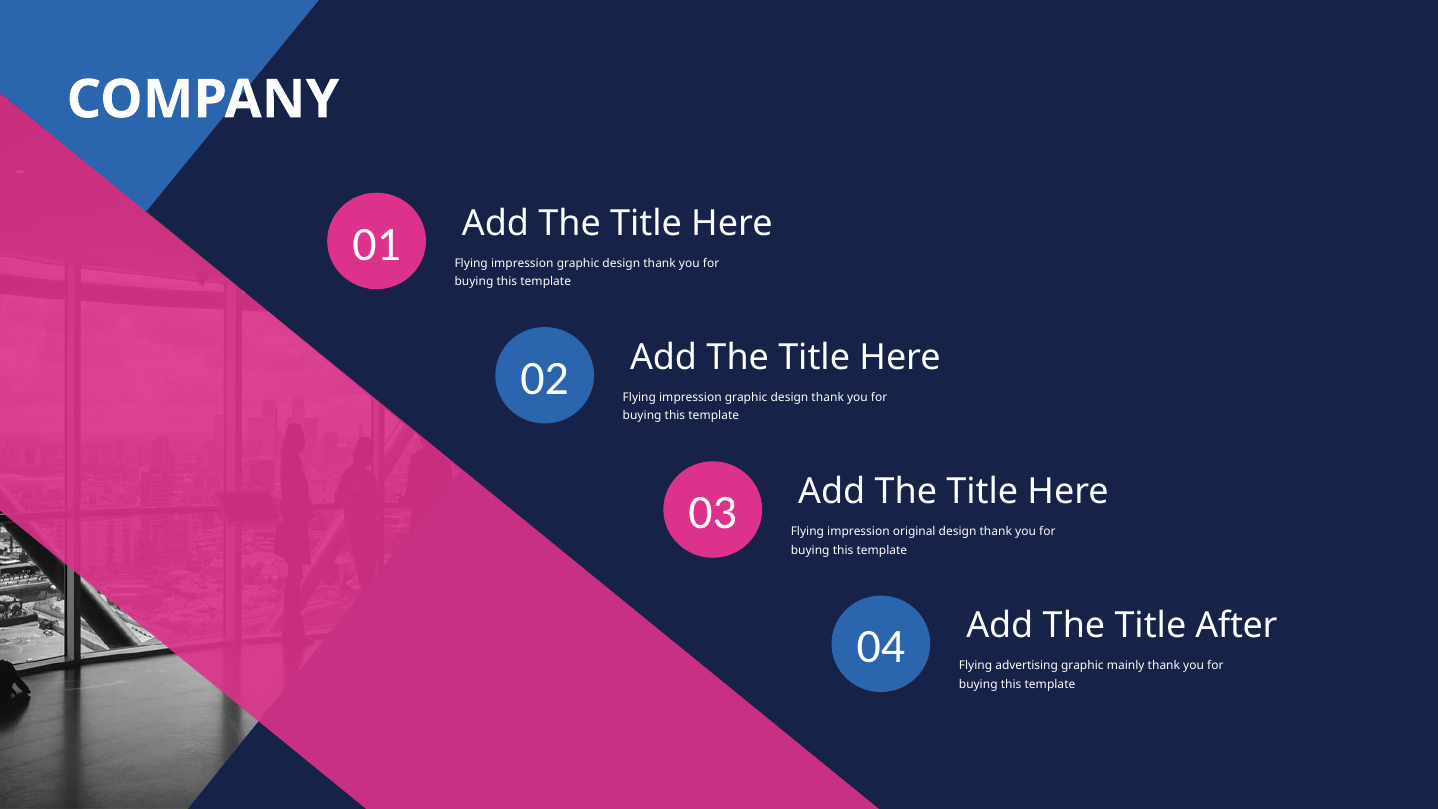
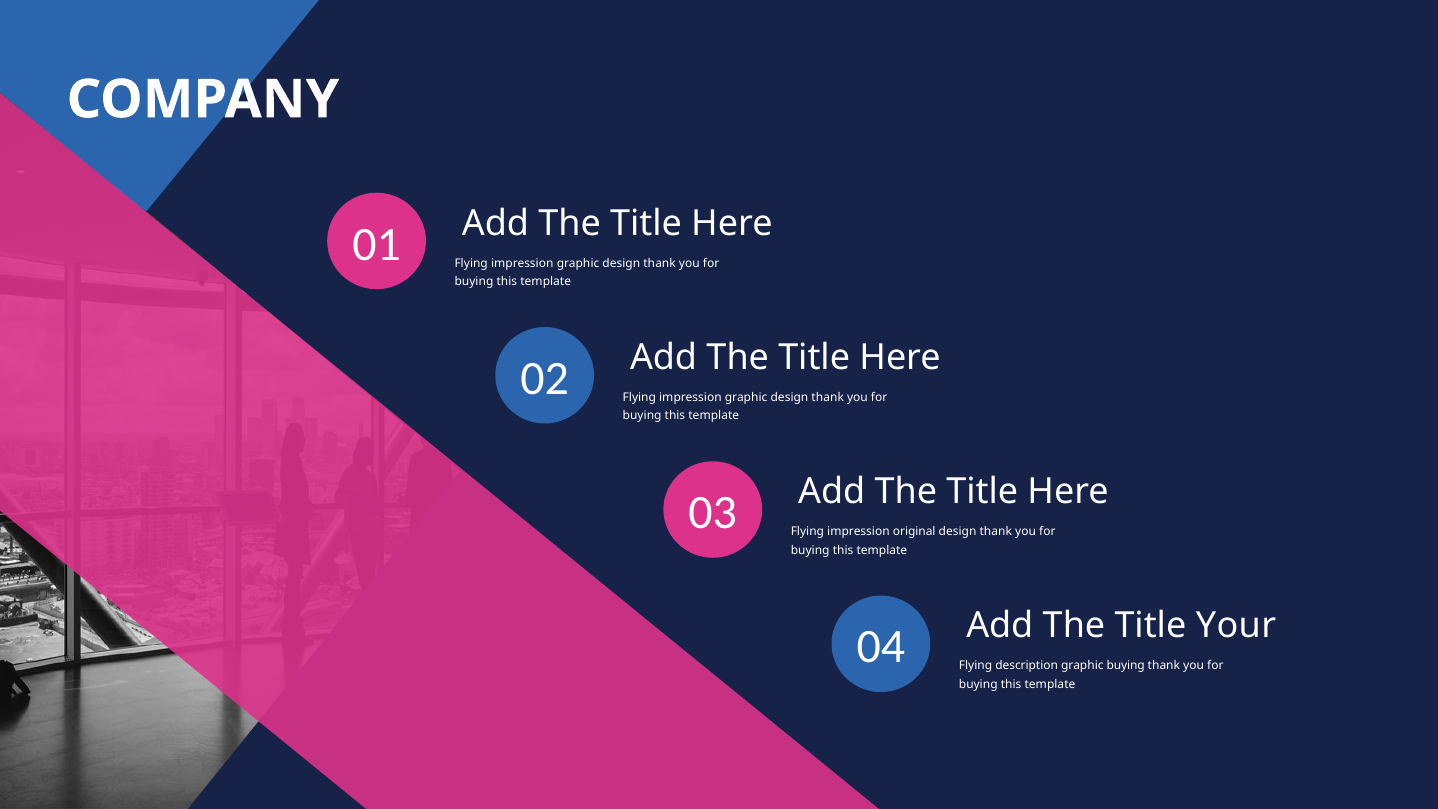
After: After -> Your (1236, 626)
advertising: advertising -> description (1027, 666)
graphic mainly: mainly -> buying (1126, 666)
